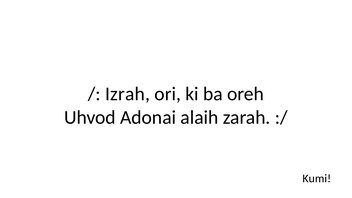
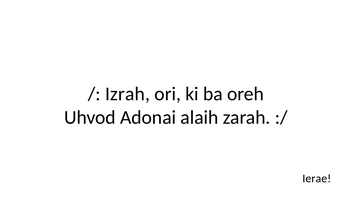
Kumi: Kumi -> Ierae (317, 179)
